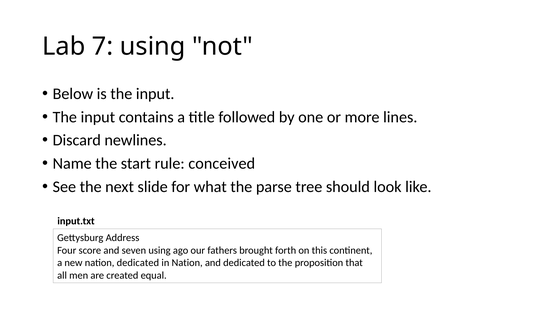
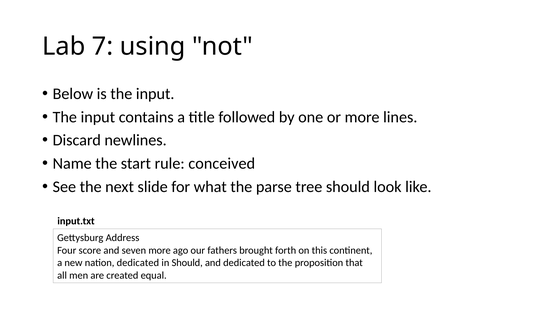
seven using: using -> more (160, 250)
in Nation: Nation -> Should (187, 262)
